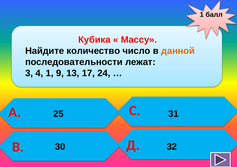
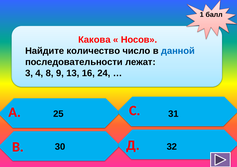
Кубика: Кубика -> Какова (94, 40)
Массу: Массу -> Носов (139, 40)
данной colour: orange -> blue (178, 51)
4 1: 1 -> 8 (50, 73)
17: 17 -> 16 (88, 73)
